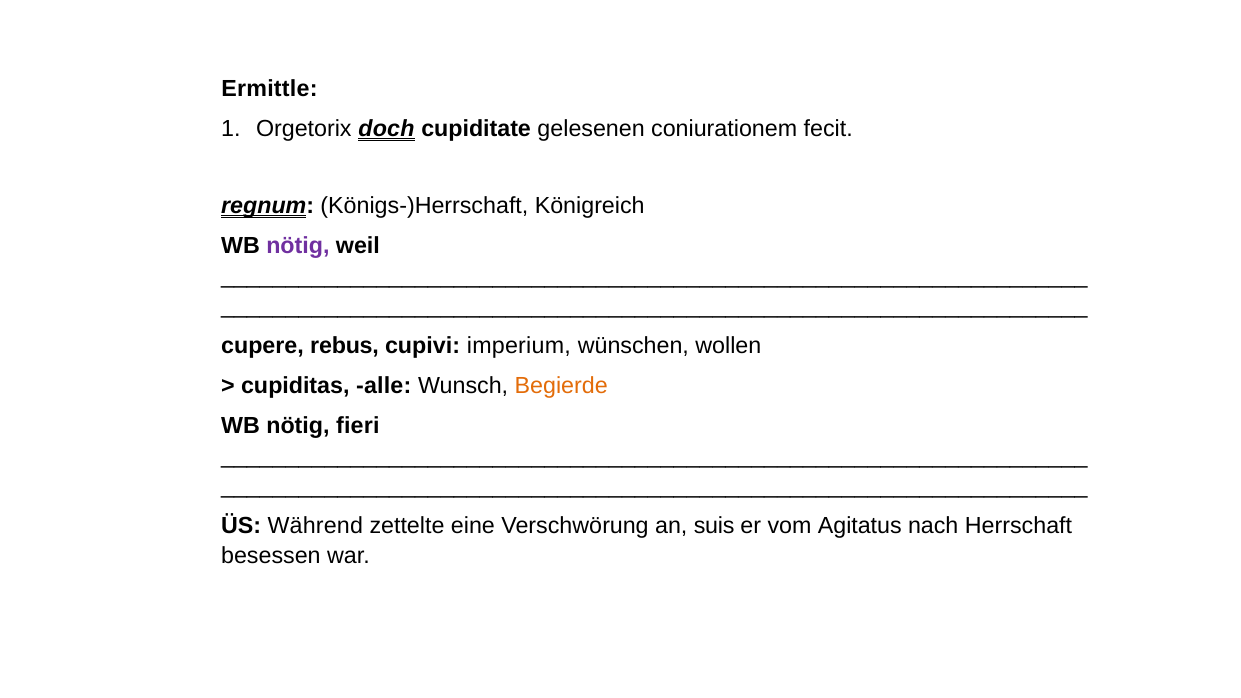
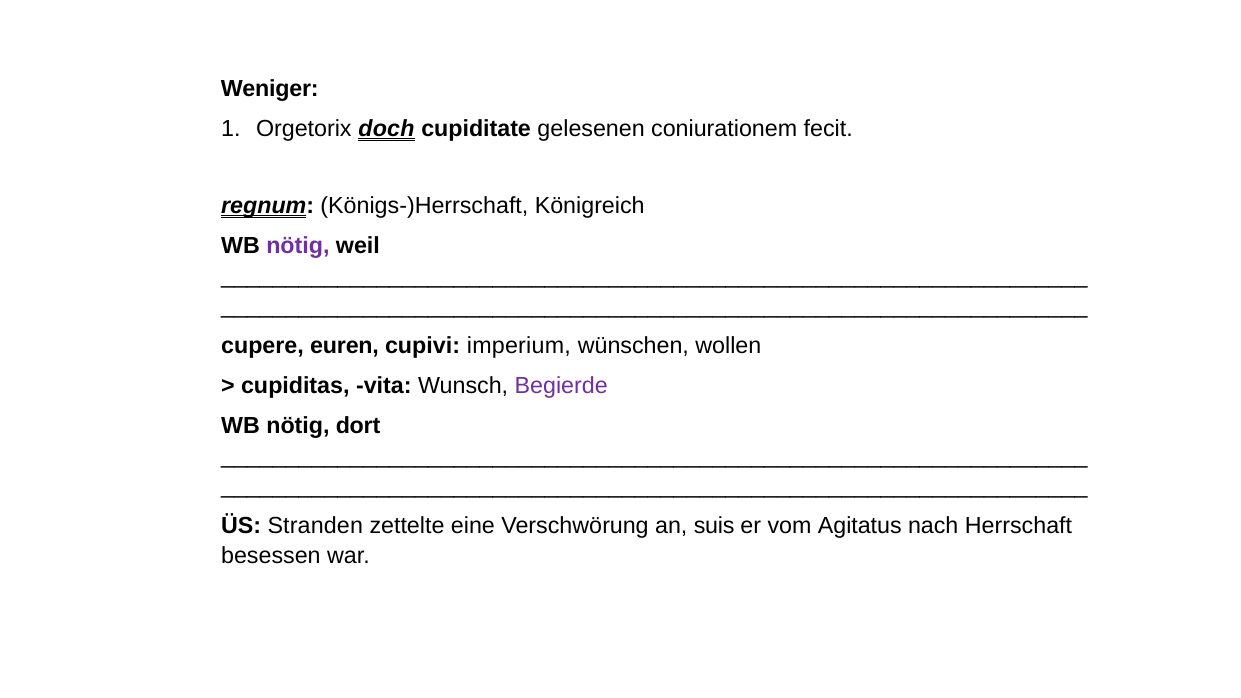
Ermittle: Ermittle -> Weniger (270, 89)
rebus: rebus -> euren (345, 346)
alle: alle -> vita (384, 386)
Begierde colour: orange -> purple (561, 386)
fieri: fieri -> dort (358, 426)
Während: Während -> Stranden (315, 526)
